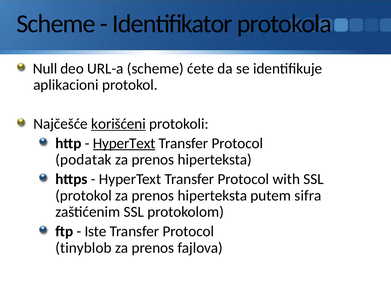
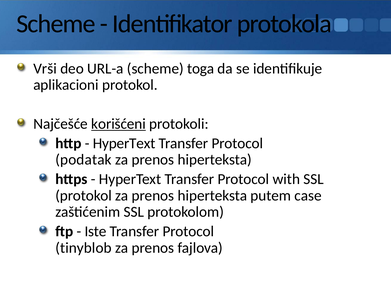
Null: Null -> Vrši (45, 69)
ćete: ćete -> toga (201, 69)
HyperText underline: present -> none (124, 143)
sifra: sifra -> case (308, 196)
